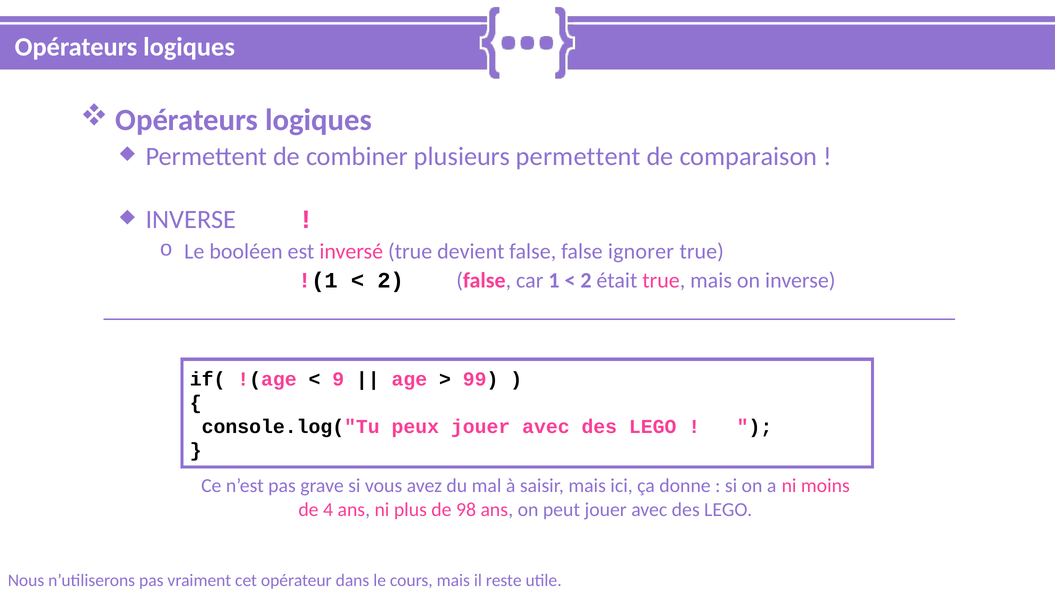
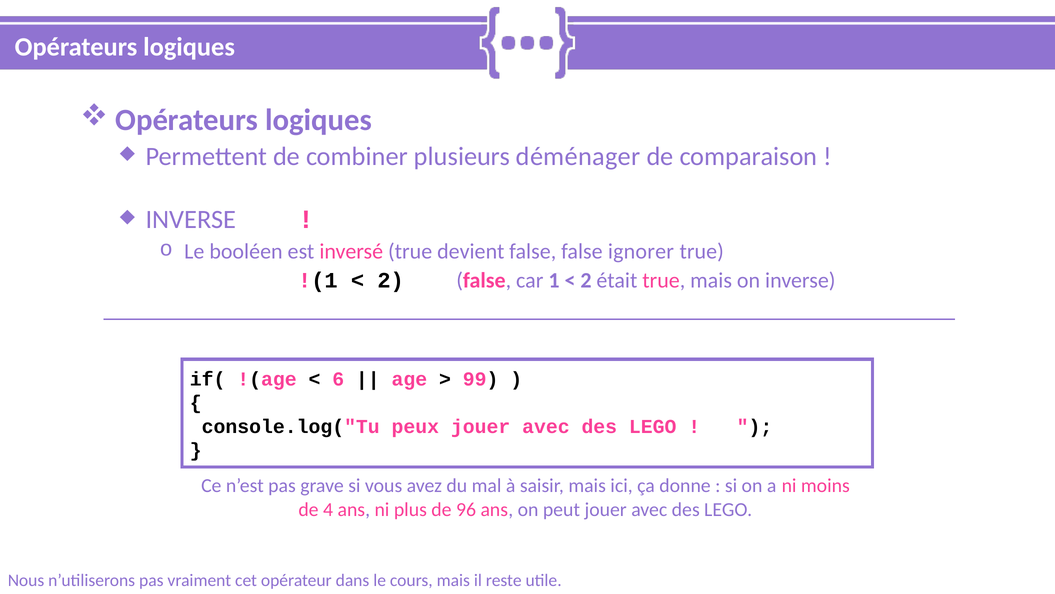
plusieurs permettent: permettent -> déménager (578, 156)
9: 9 -> 6 (338, 379)
98: 98 -> 96 (466, 509)
